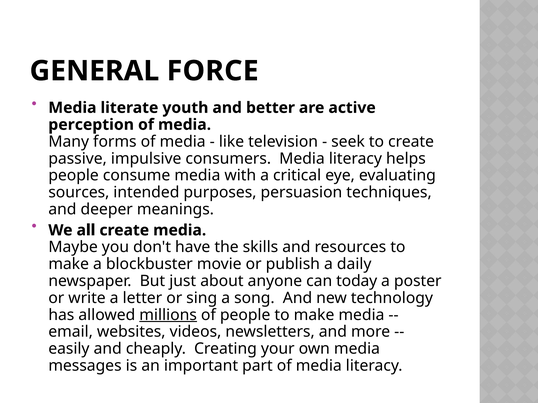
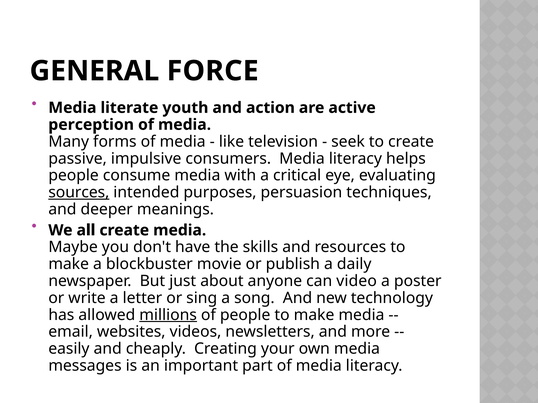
better: better -> action (270, 108)
sources underline: none -> present (79, 193)
today: today -> video (357, 281)
